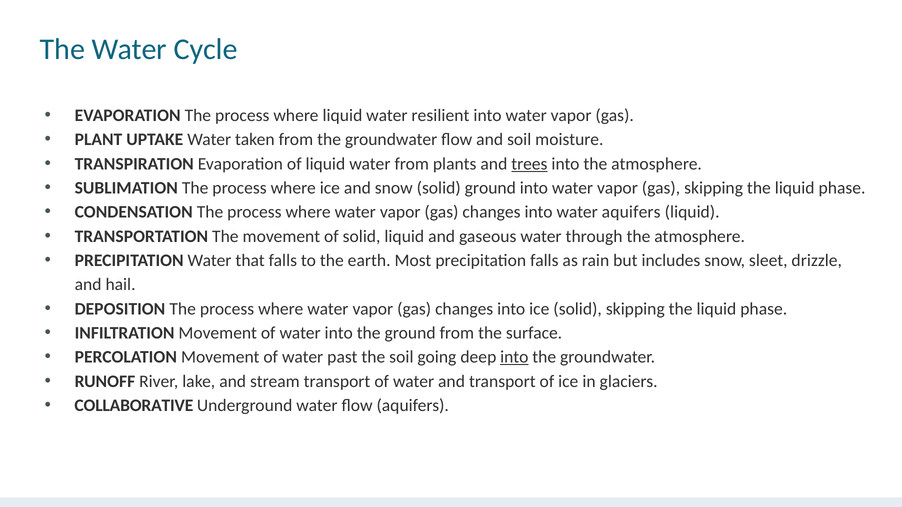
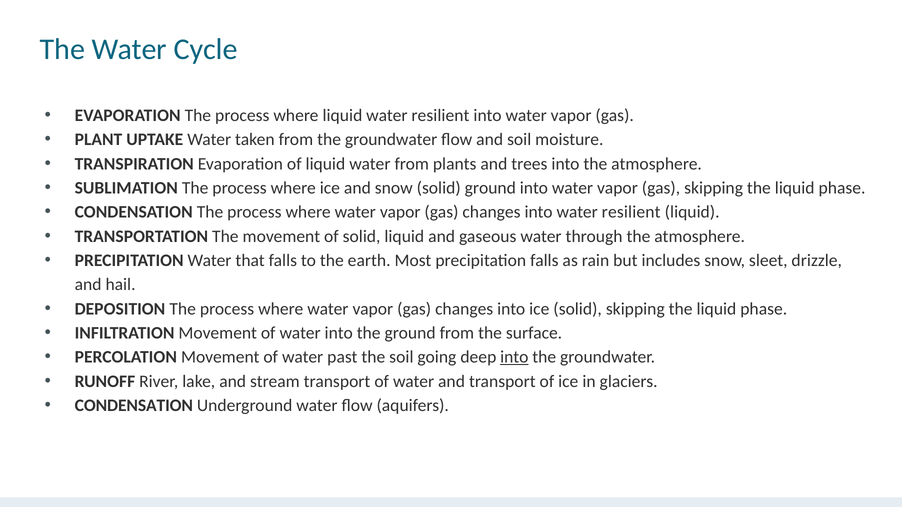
trees underline: present -> none (529, 164)
into water aquifers: aquifers -> resilient (631, 212)
COLLABORATIVE: COLLABORATIVE -> CONDENSATION (134, 406)
